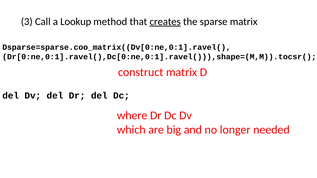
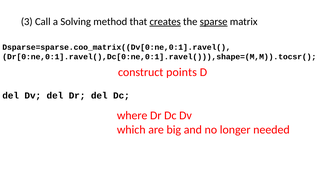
Lookup: Lookup -> Solving (76, 22)
sparse underline: none -> present (214, 22)
construct matrix: matrix -> points (181, 72)
